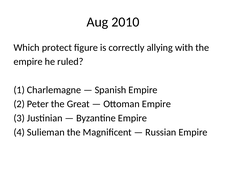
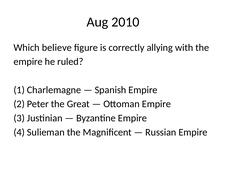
protect: protect -> believe (57, 47)
